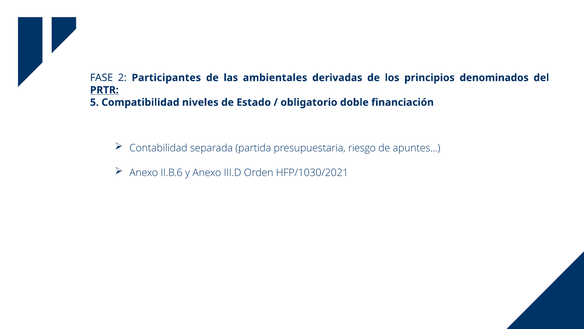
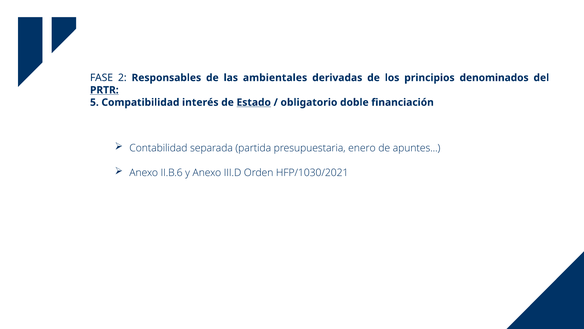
Participantes: Participantes -> Responsables (166, 78)
niveles: niveles -> interés (200, 102)
Estado underline: none -> present (254, 102)
riesgo: riesgo -> enero (362, 148)
